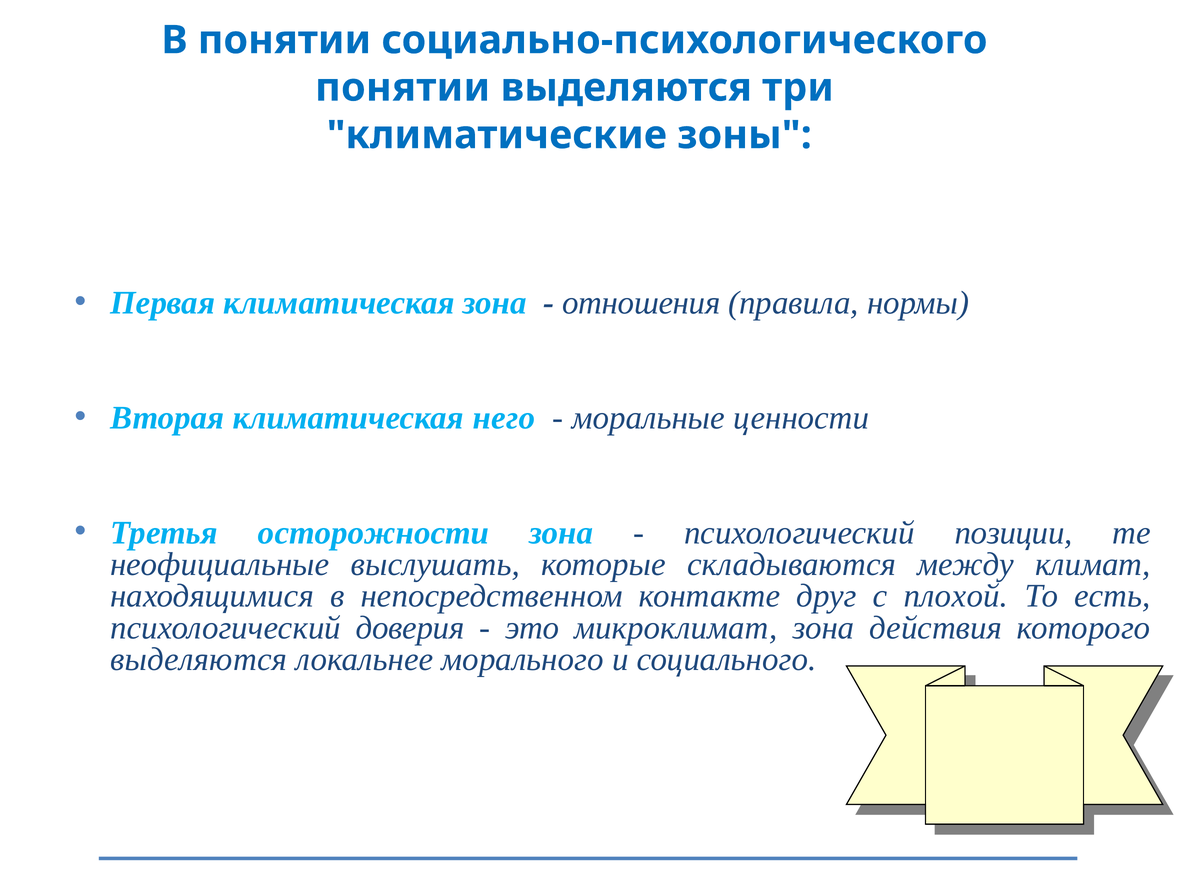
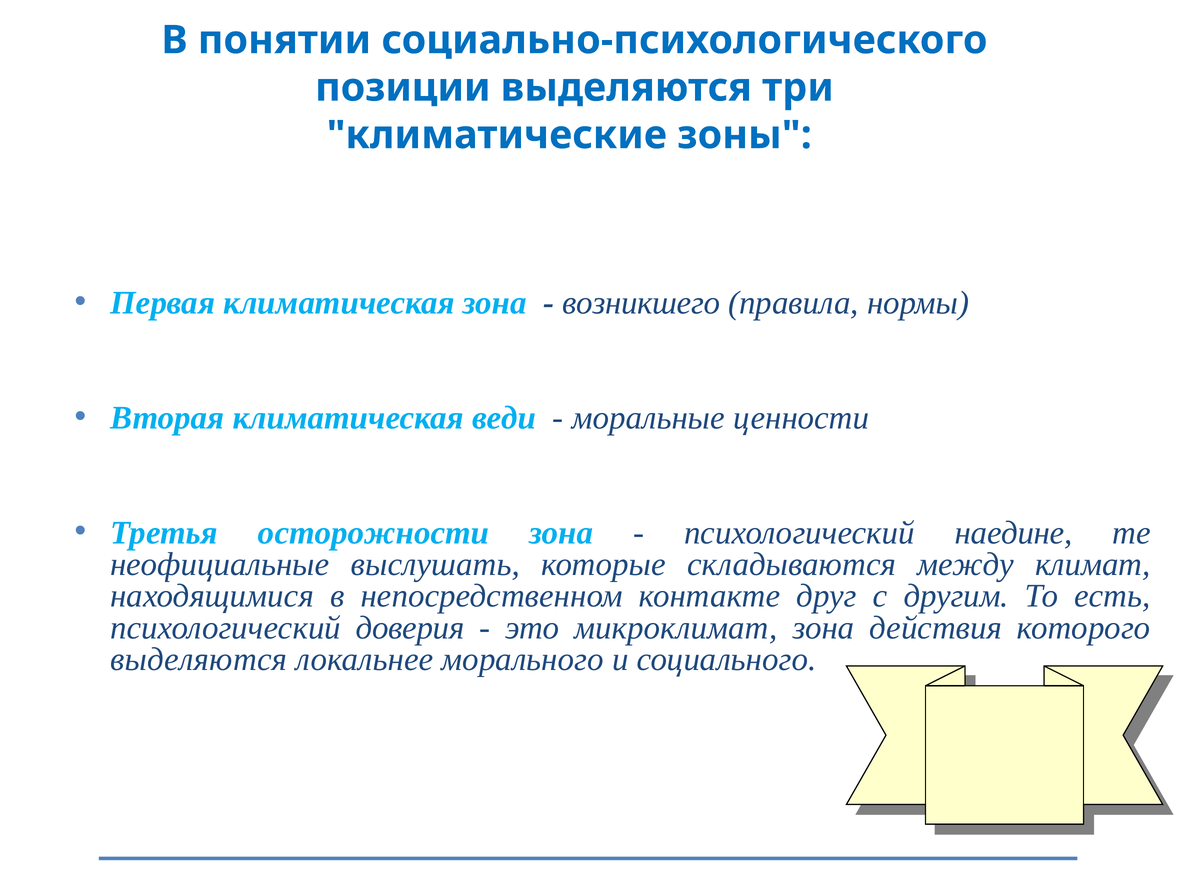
понятии: понятии -> позиции (403, 88)
отношения: отношения -> возникшего (641, 303)
него: него -> веди (504, 418)
позиции: позиции -> наедине (1014, 532)
плохой: плохой -> другим (956, 596)
